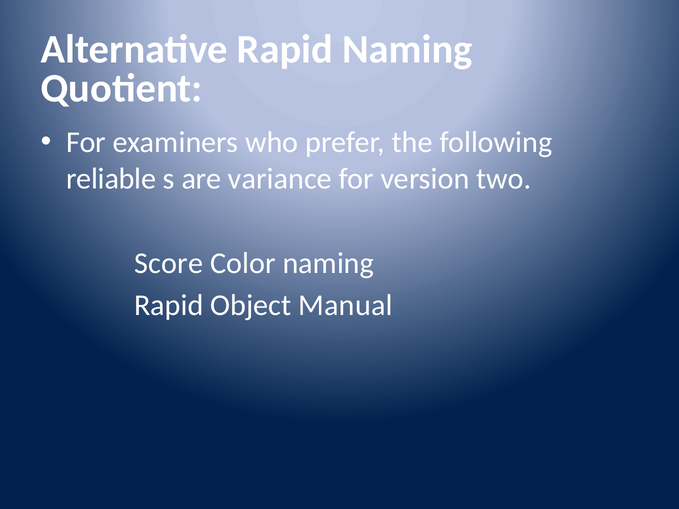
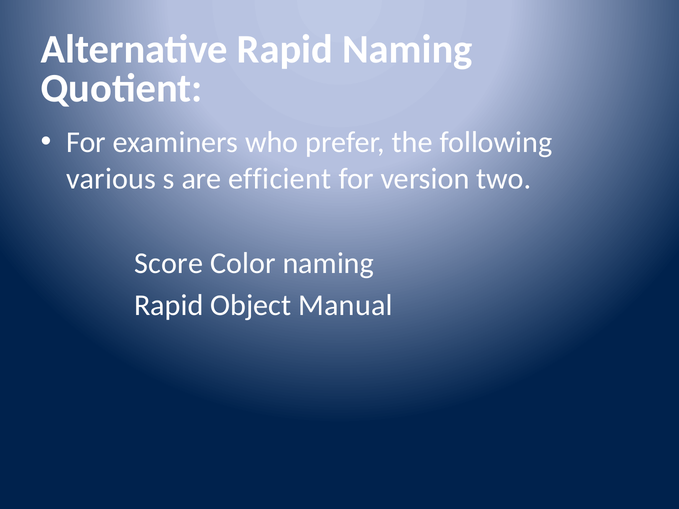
reliable: reliable -> various (111, 179)
variance: variance -> efficient (280, 179)
